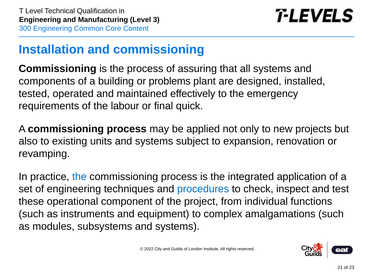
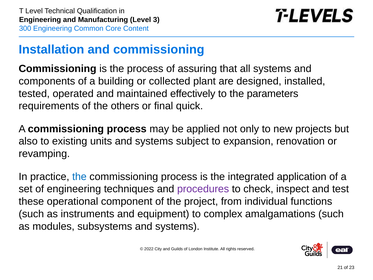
problems: problems -> collected (170, 81)
emergency: emergency -> parameters (273, 94)
labour: labour -> others (125, 106)
procedures colour: blue -> purple (203, 189)
